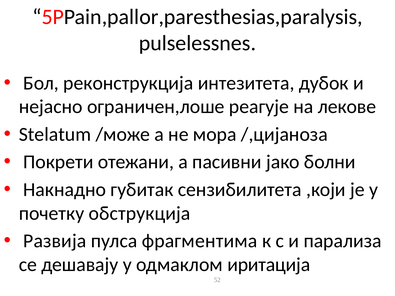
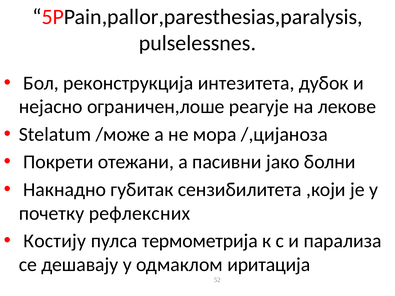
обструкција: обструкција -> рефлексних (139, 213)
Развија: Развија -> Костију (55, 241)
фрагментима: фрагментима -> термометрија (200, 241)
